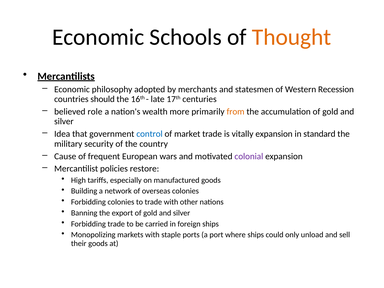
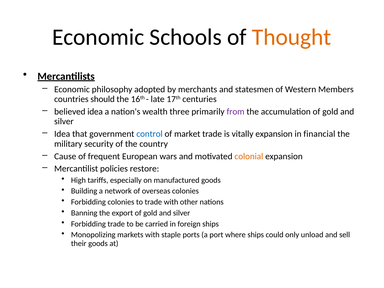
Recession: Recession -> Members (336, 89)
believed role: role -> idea (95, 112)
more: more -> three (180, 112)
from colour: orange -> purple (236, 112)
standard: standard -> financial (319, 134)
colonial colour: purple -> orange (249, 156)
